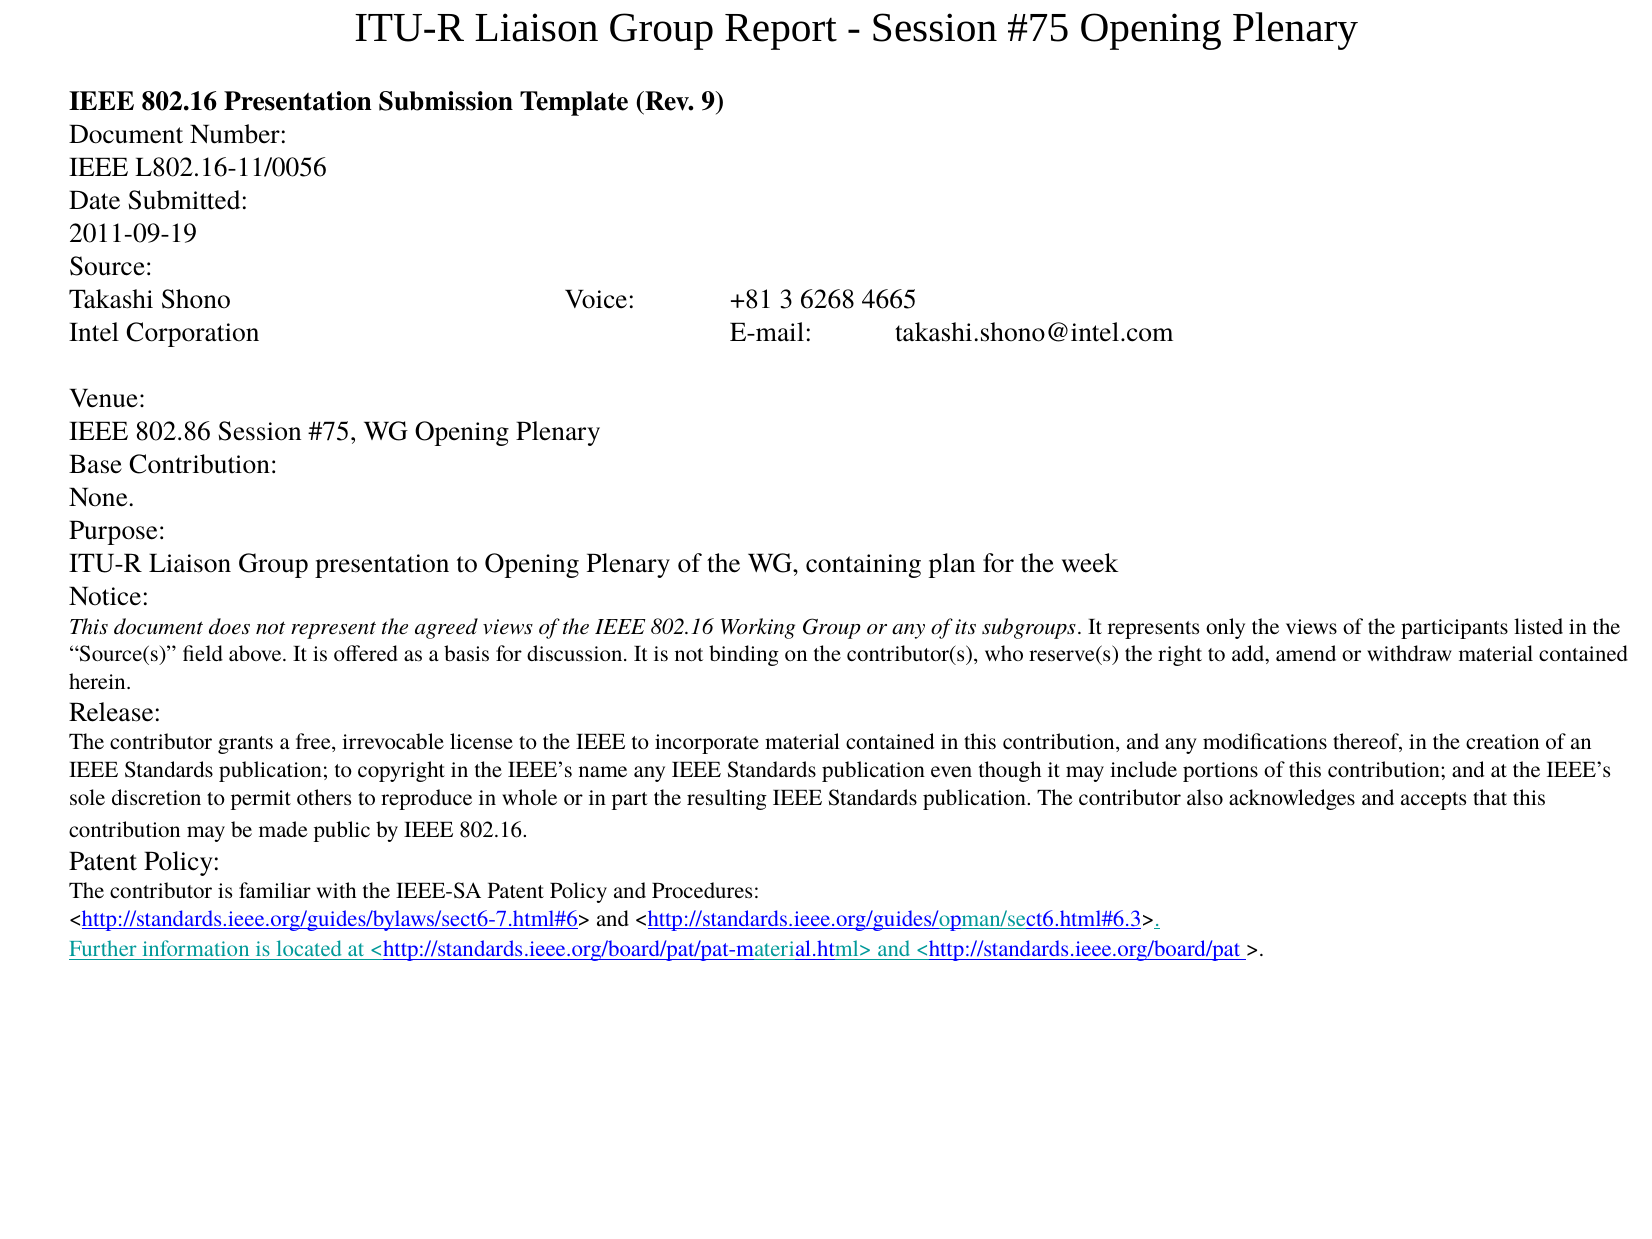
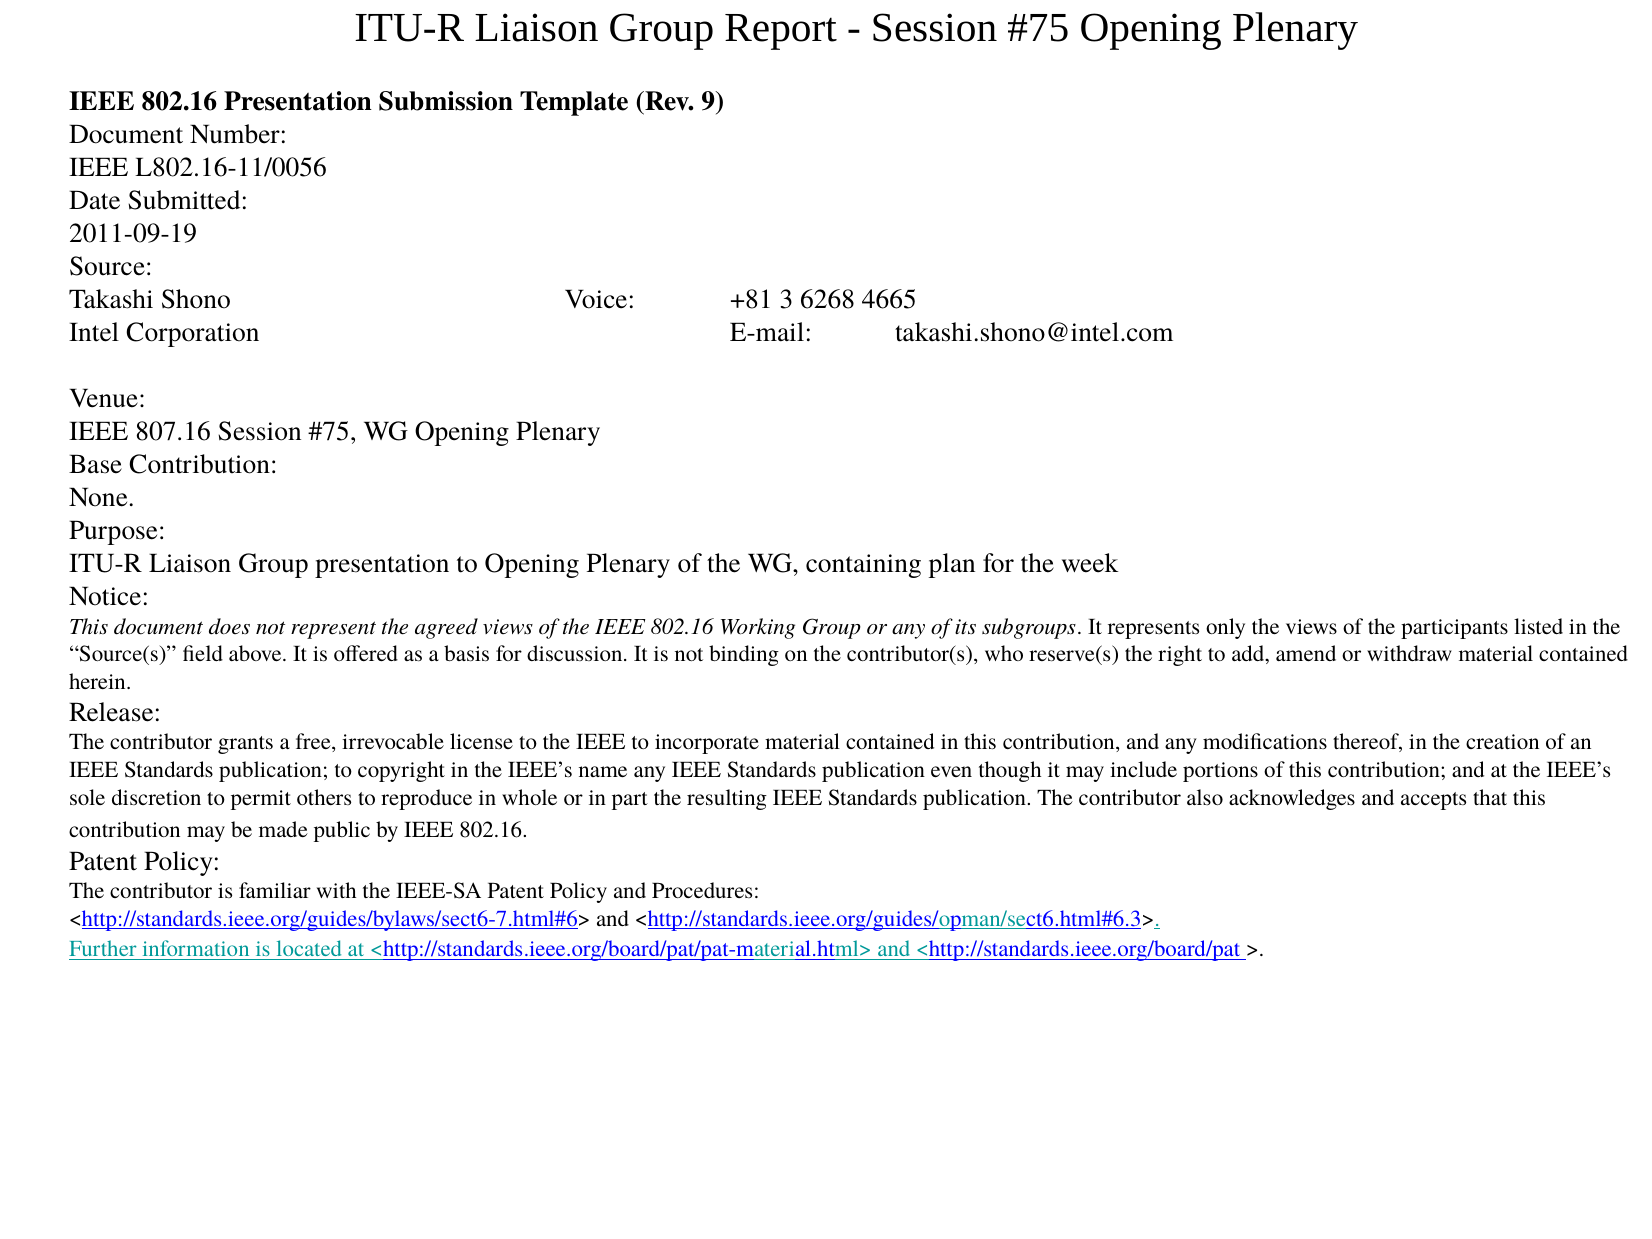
802.86: 802.86 -> 807.16 (173, 431)
